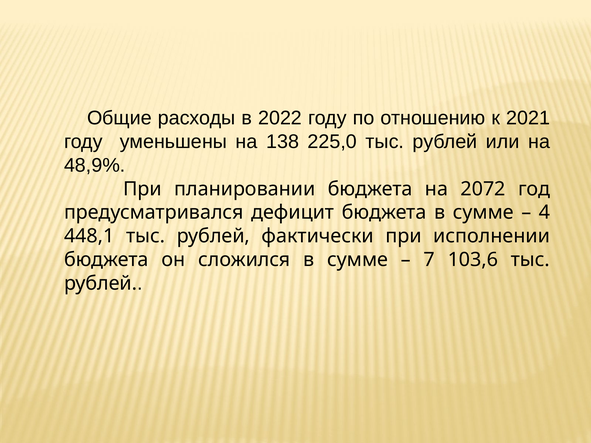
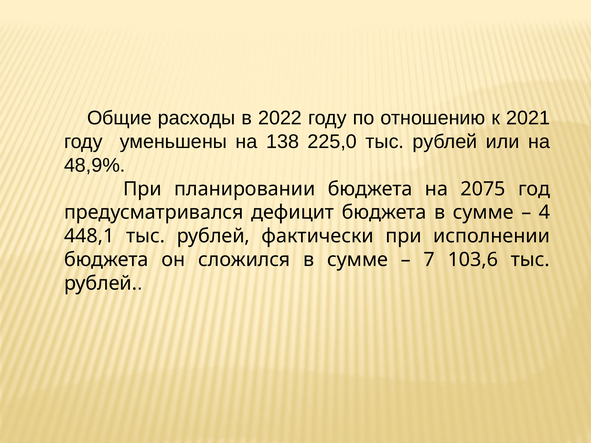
2072: 2072 -> 2075 (483, 189)
